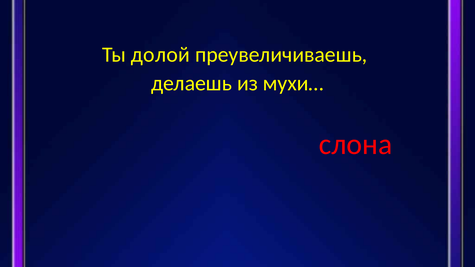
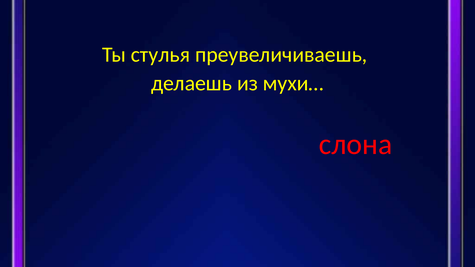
долой: долой -> стулья (160, 55)
